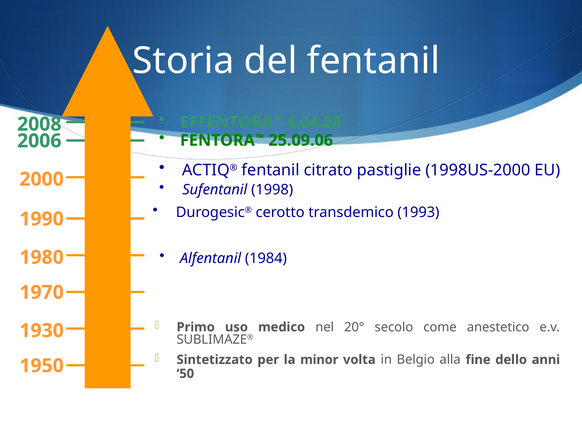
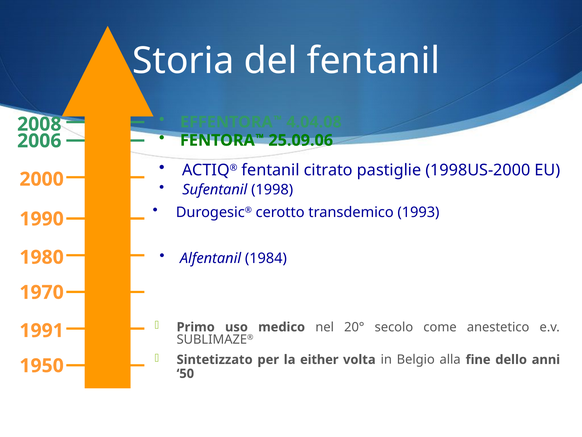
1930: 1930 -> 1991 (42, 330)
minor: minor -> either (319, 359)
